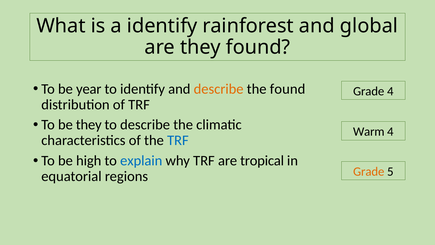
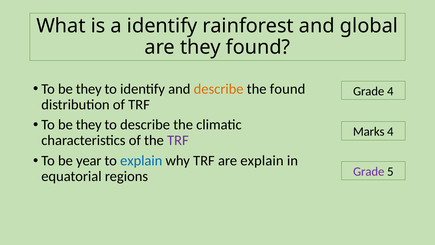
year: year -> they (89, 89)
Warm: Warm -> Marks (369, 132)
TRF colour: blue -> purple (178, 140)
high: high -> year (89, 161)
are tropical: tropical -> explain (262, 161)
Grade colour: orange -> purple (369, 171)
